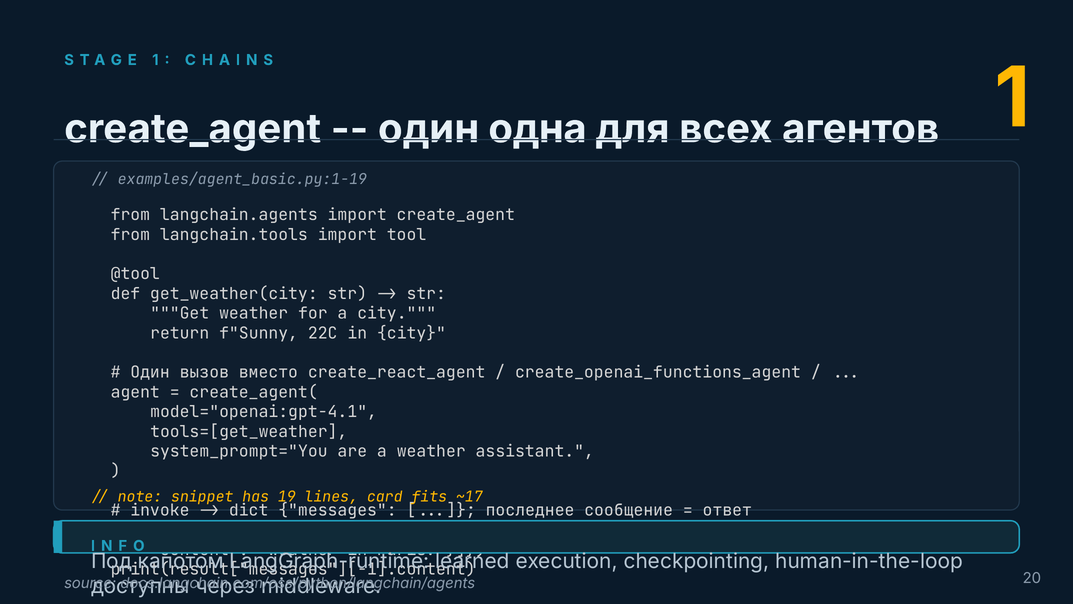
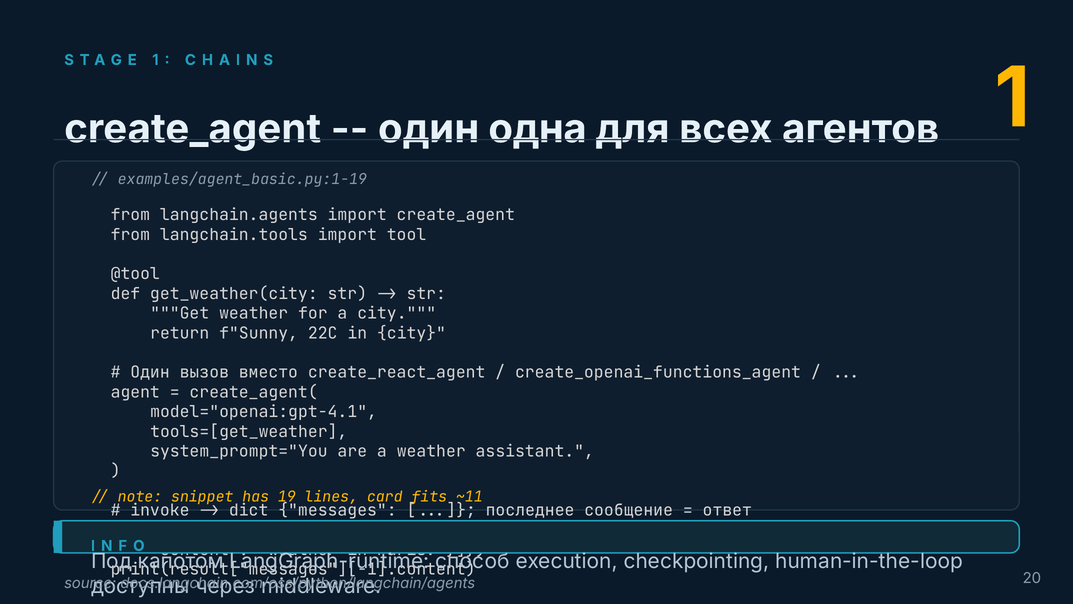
~17: ~17 -> ~11 (469, 497)
learned: learned -> способ (472, 561)
